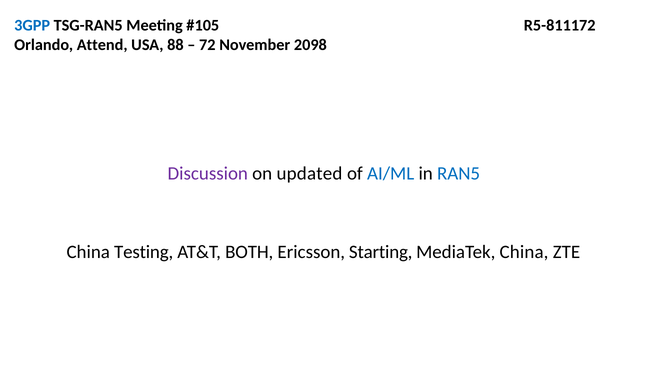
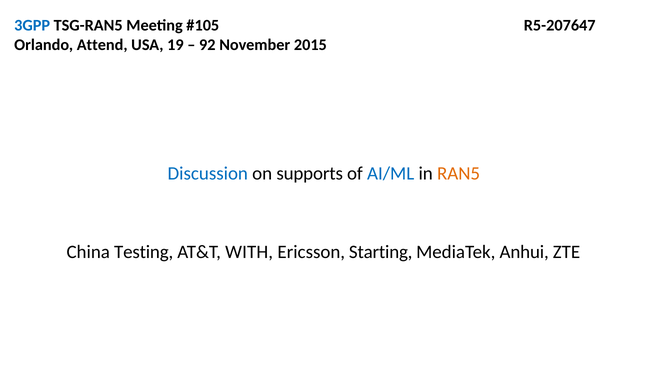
R5-811172: R5-811172 -> R5-207647 (560, 26)
88: 88 -> 19 (175, 45)
72: 72 -> 92 (207, 45)
2098: 2098 -> 2015 (310, 45)
Discussion colour: purple -> blue (208, 174)
updated: updated -> supports (310, 174)
RAN5 colour: blue -> orange (459, 174)
BOTH: BOTH -> WITH (249, 253)
MediaTek China: China -> Anhui (524, 253)
